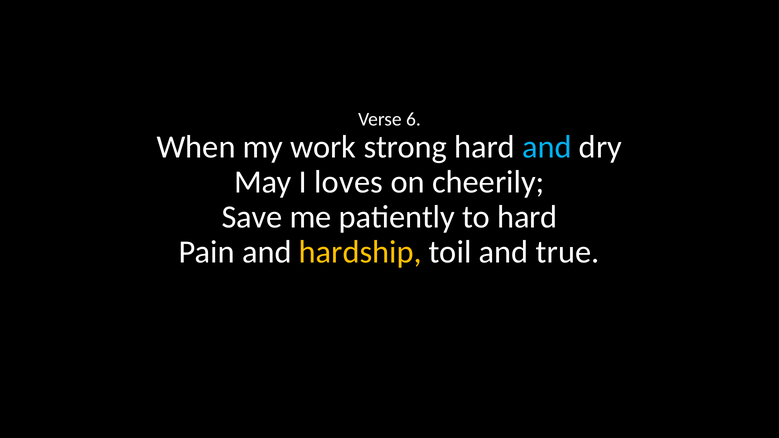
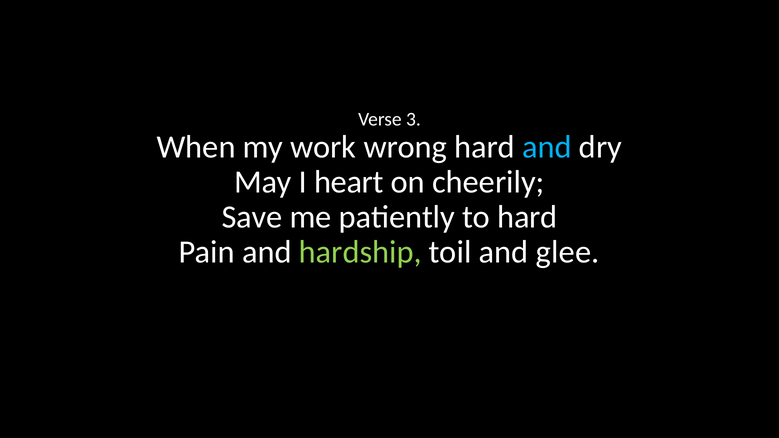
6: 6 -> 3 (413, 119)
strong: strong -> wrong (405, 147)
loves: loves -> heart (349, 182)
hardship colour: yellow -> light green (360, 252)
true: true -> glee (568, 252)
